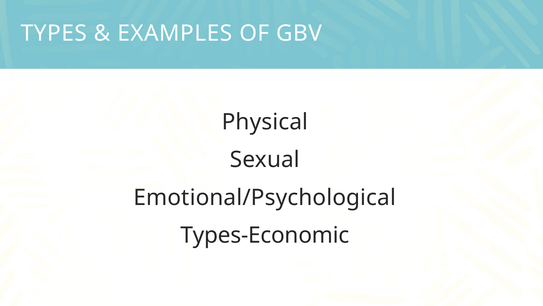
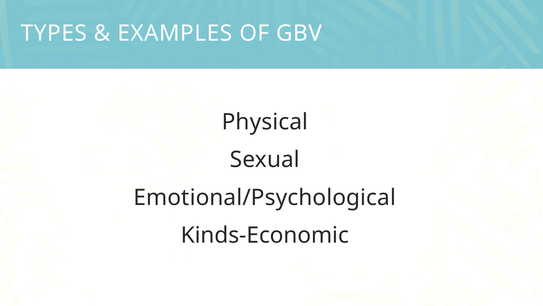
Types-Economic: Types-Economic -> Kinds-Economic (265, 235)
